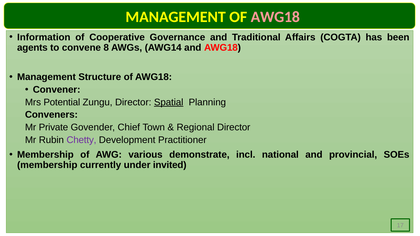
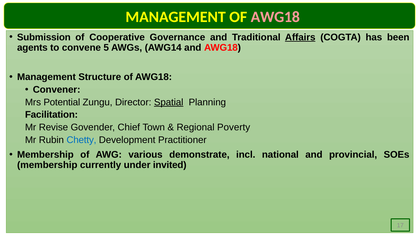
Information: Information -> Submission (44, 37)
Affairs underline: none -> present (300, 37)
8: 8 -> 5 (106, 48)
Conveners: Conveners -> Facilitation (51, 115)
Private: Private -> Revise (53, 127)
Regional Director: Director -> Poverty (234, 127)
Chetty colour: purple -> blue (81, 140)
